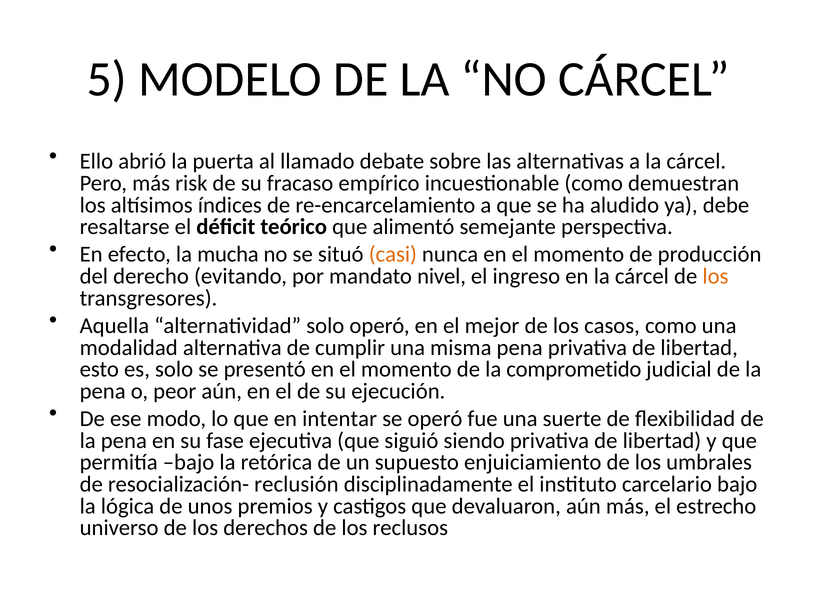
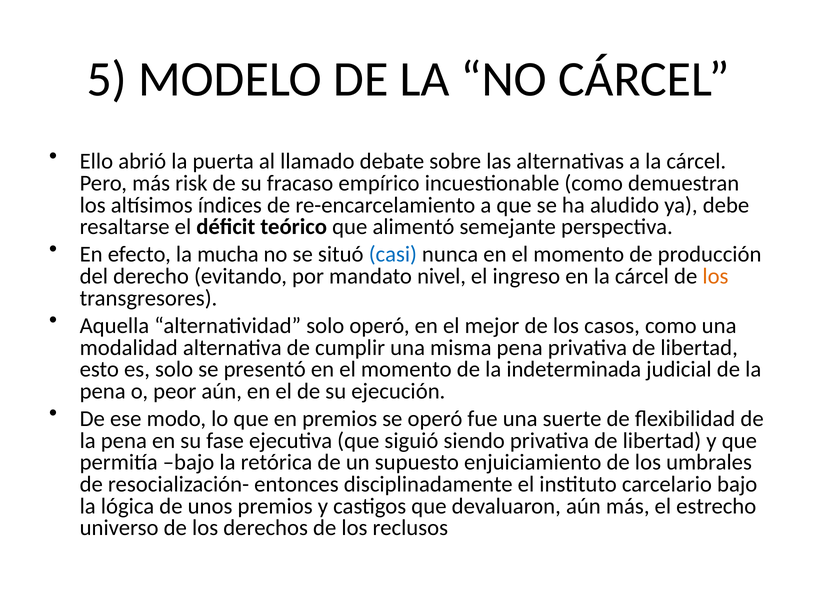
casi colour: orange -> blue (393, 254)
comprometido: comprometido -> indeterminada (574, 369)
en intentar: intentar -> premios (340, 419)
reclusión: reclusión -> entonces (296, 484)
